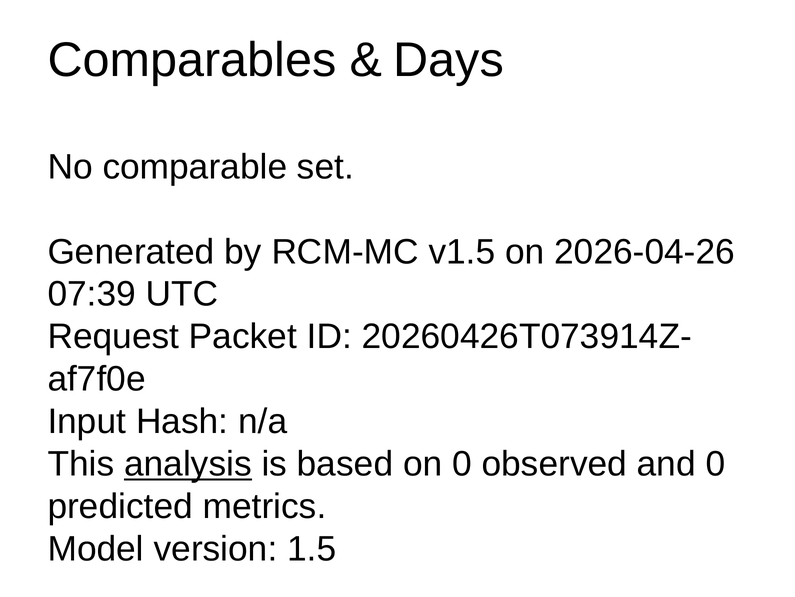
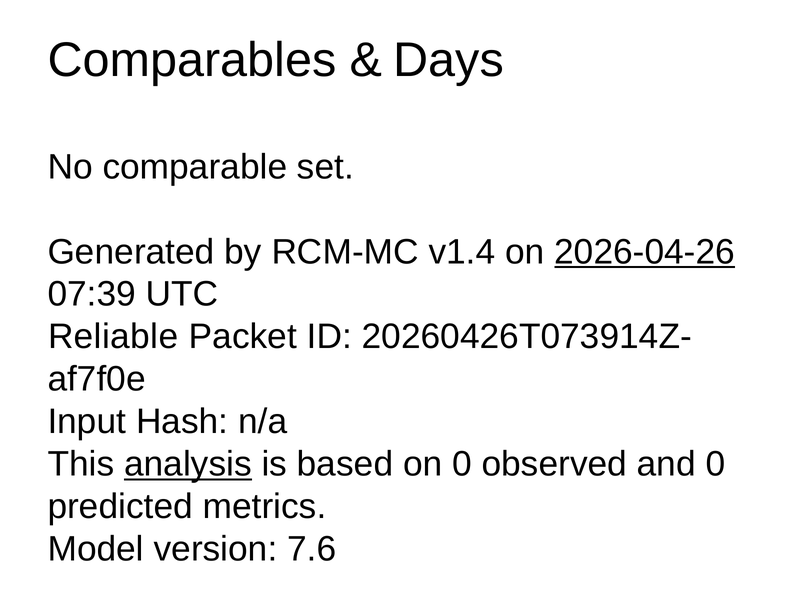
v1.5: v1.5 -> v1.4 (462, 252)
2026-04-26 underline: none -> present (645, 252)
Request: Request -> Reliable (113, 336)
1.5: 1.5 -> 7.6 (312, 548)
